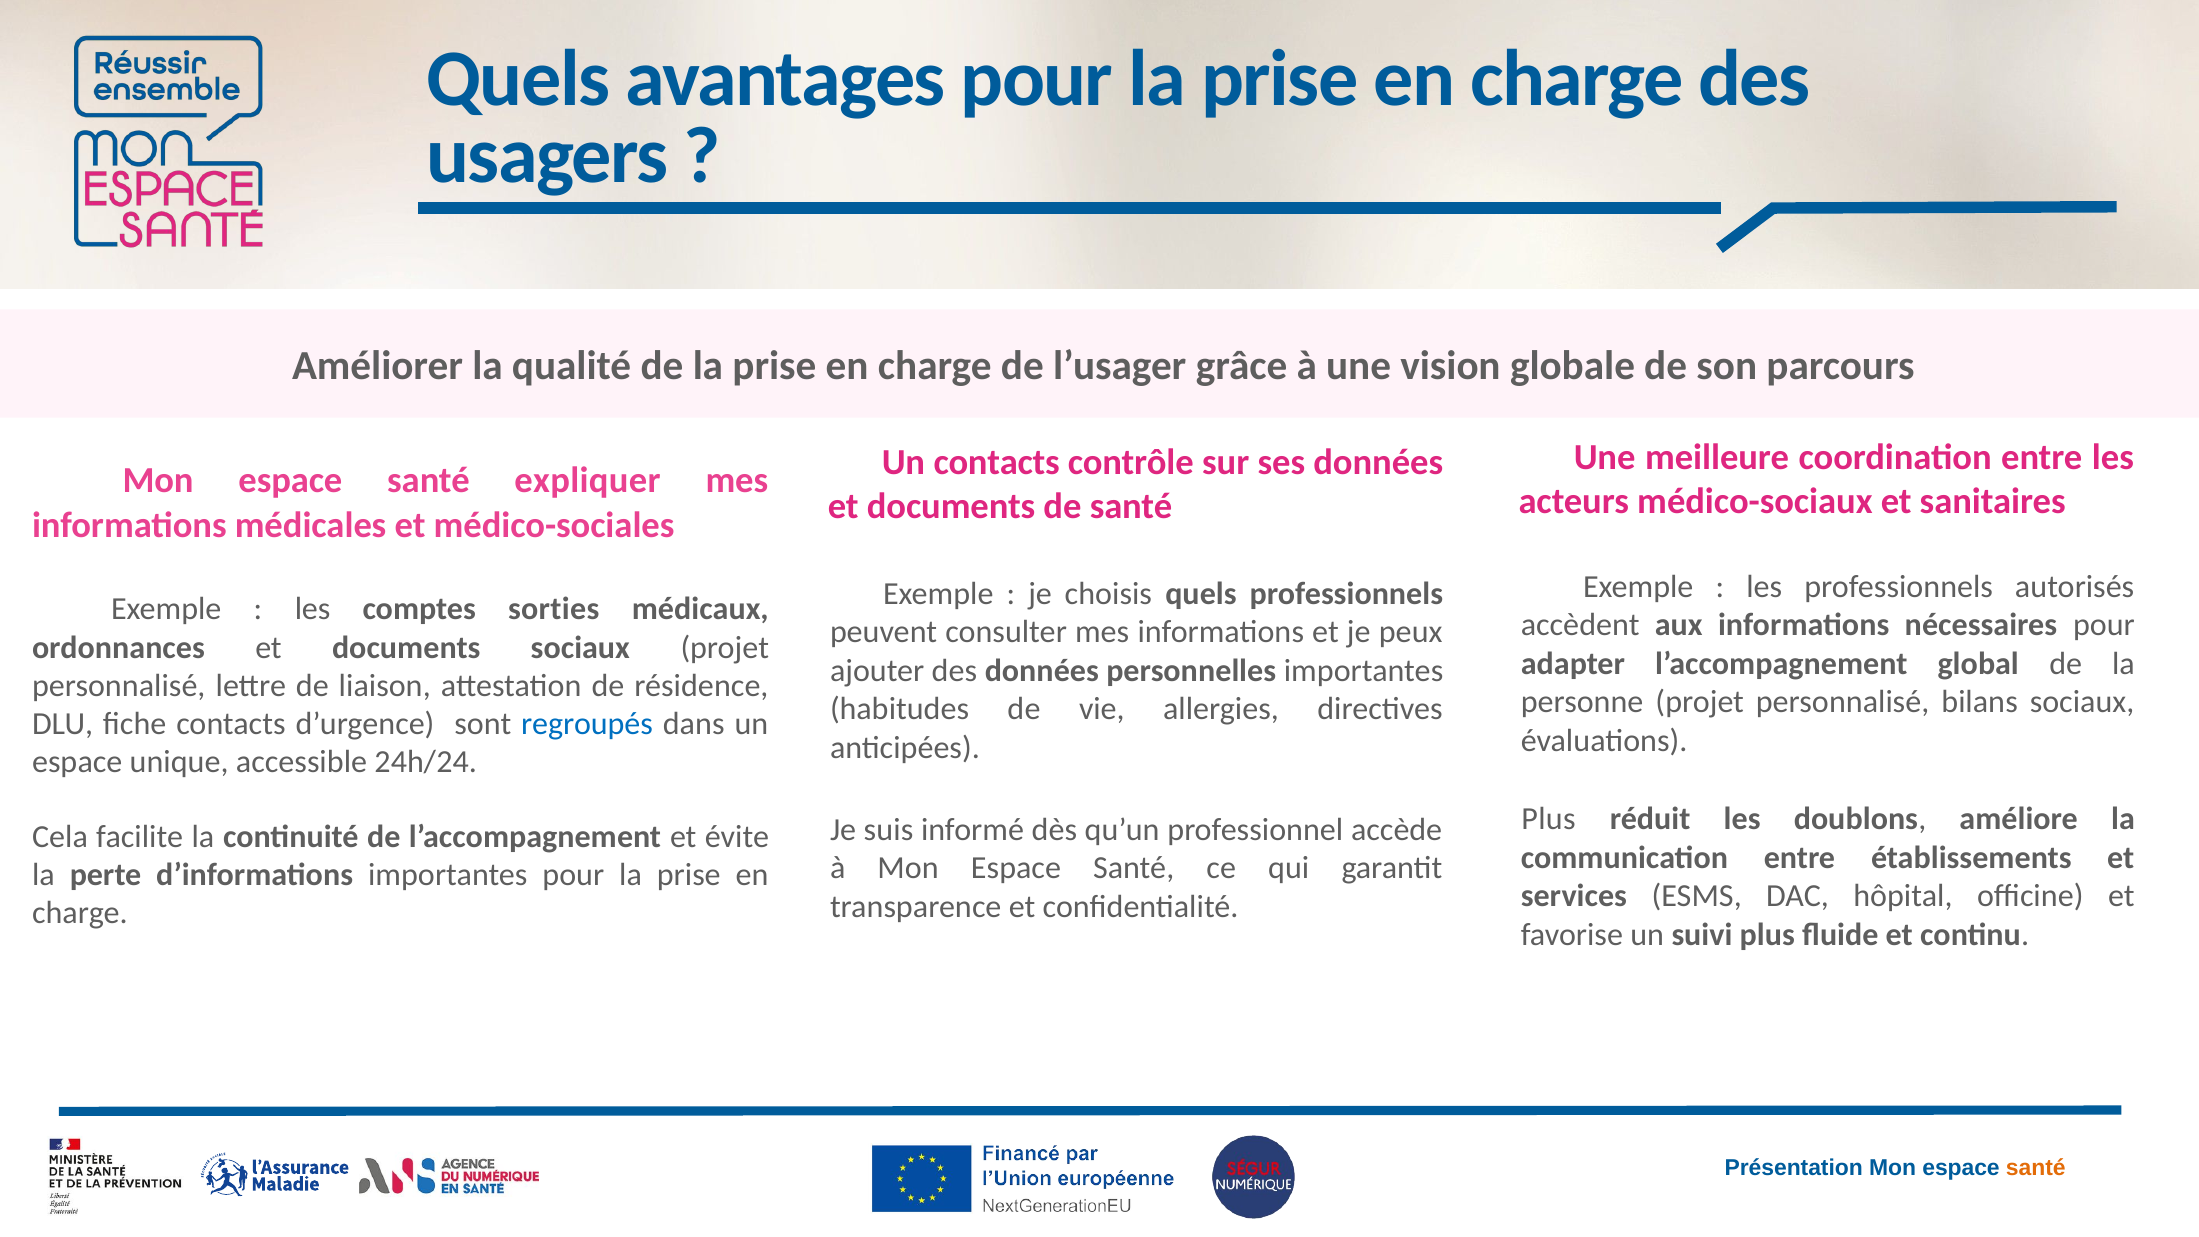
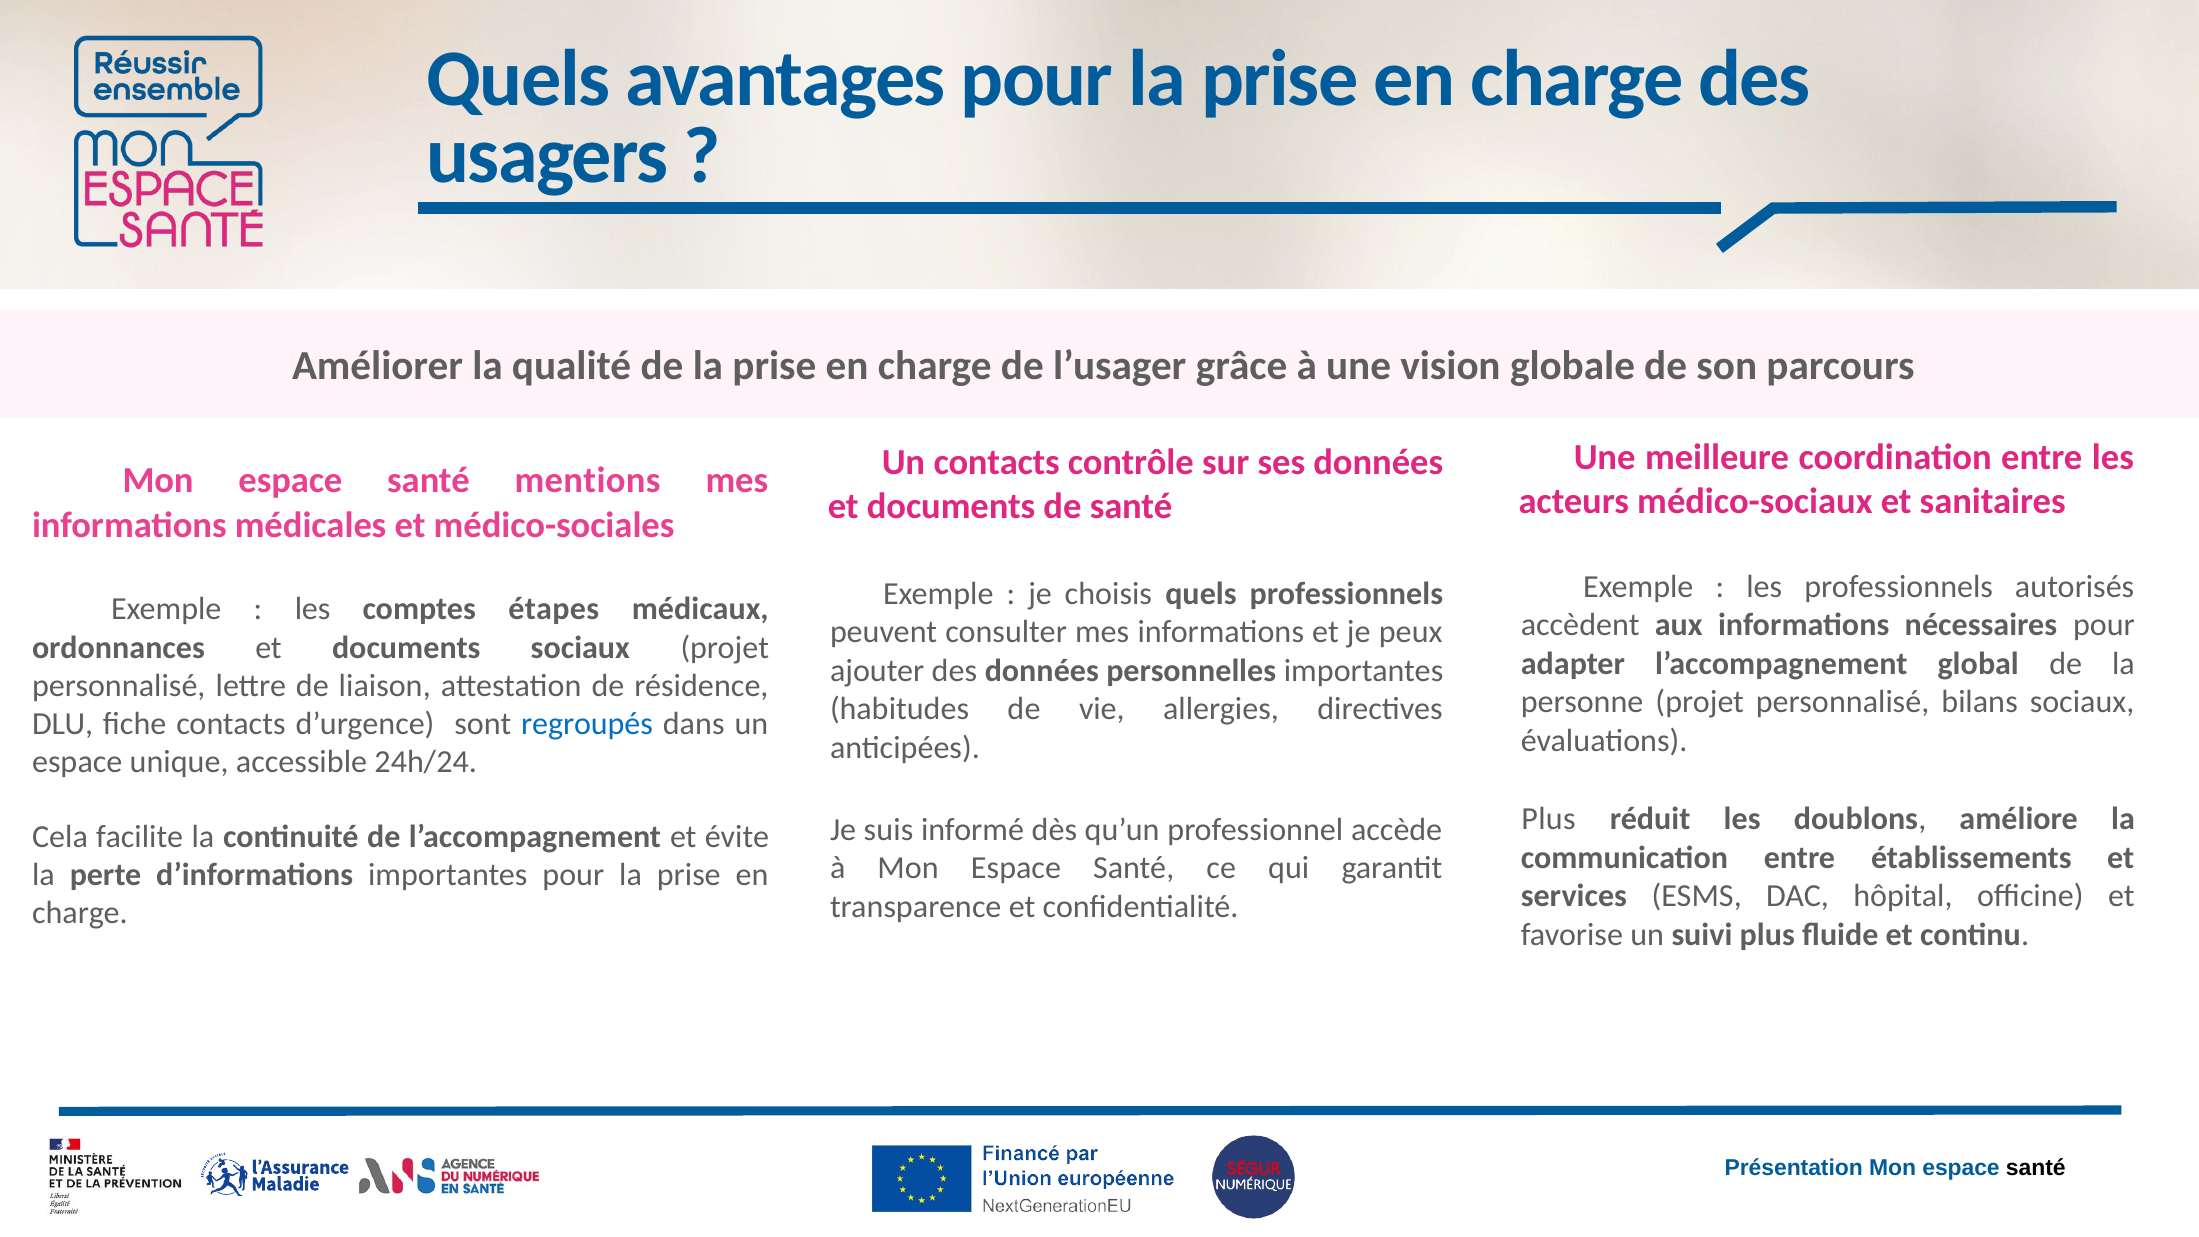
expliquer: expliquer -> mentions (587, 481)
sorties: sorties -> étapes (554, 609)
santé colour: orange -> black (2036, 1168)
